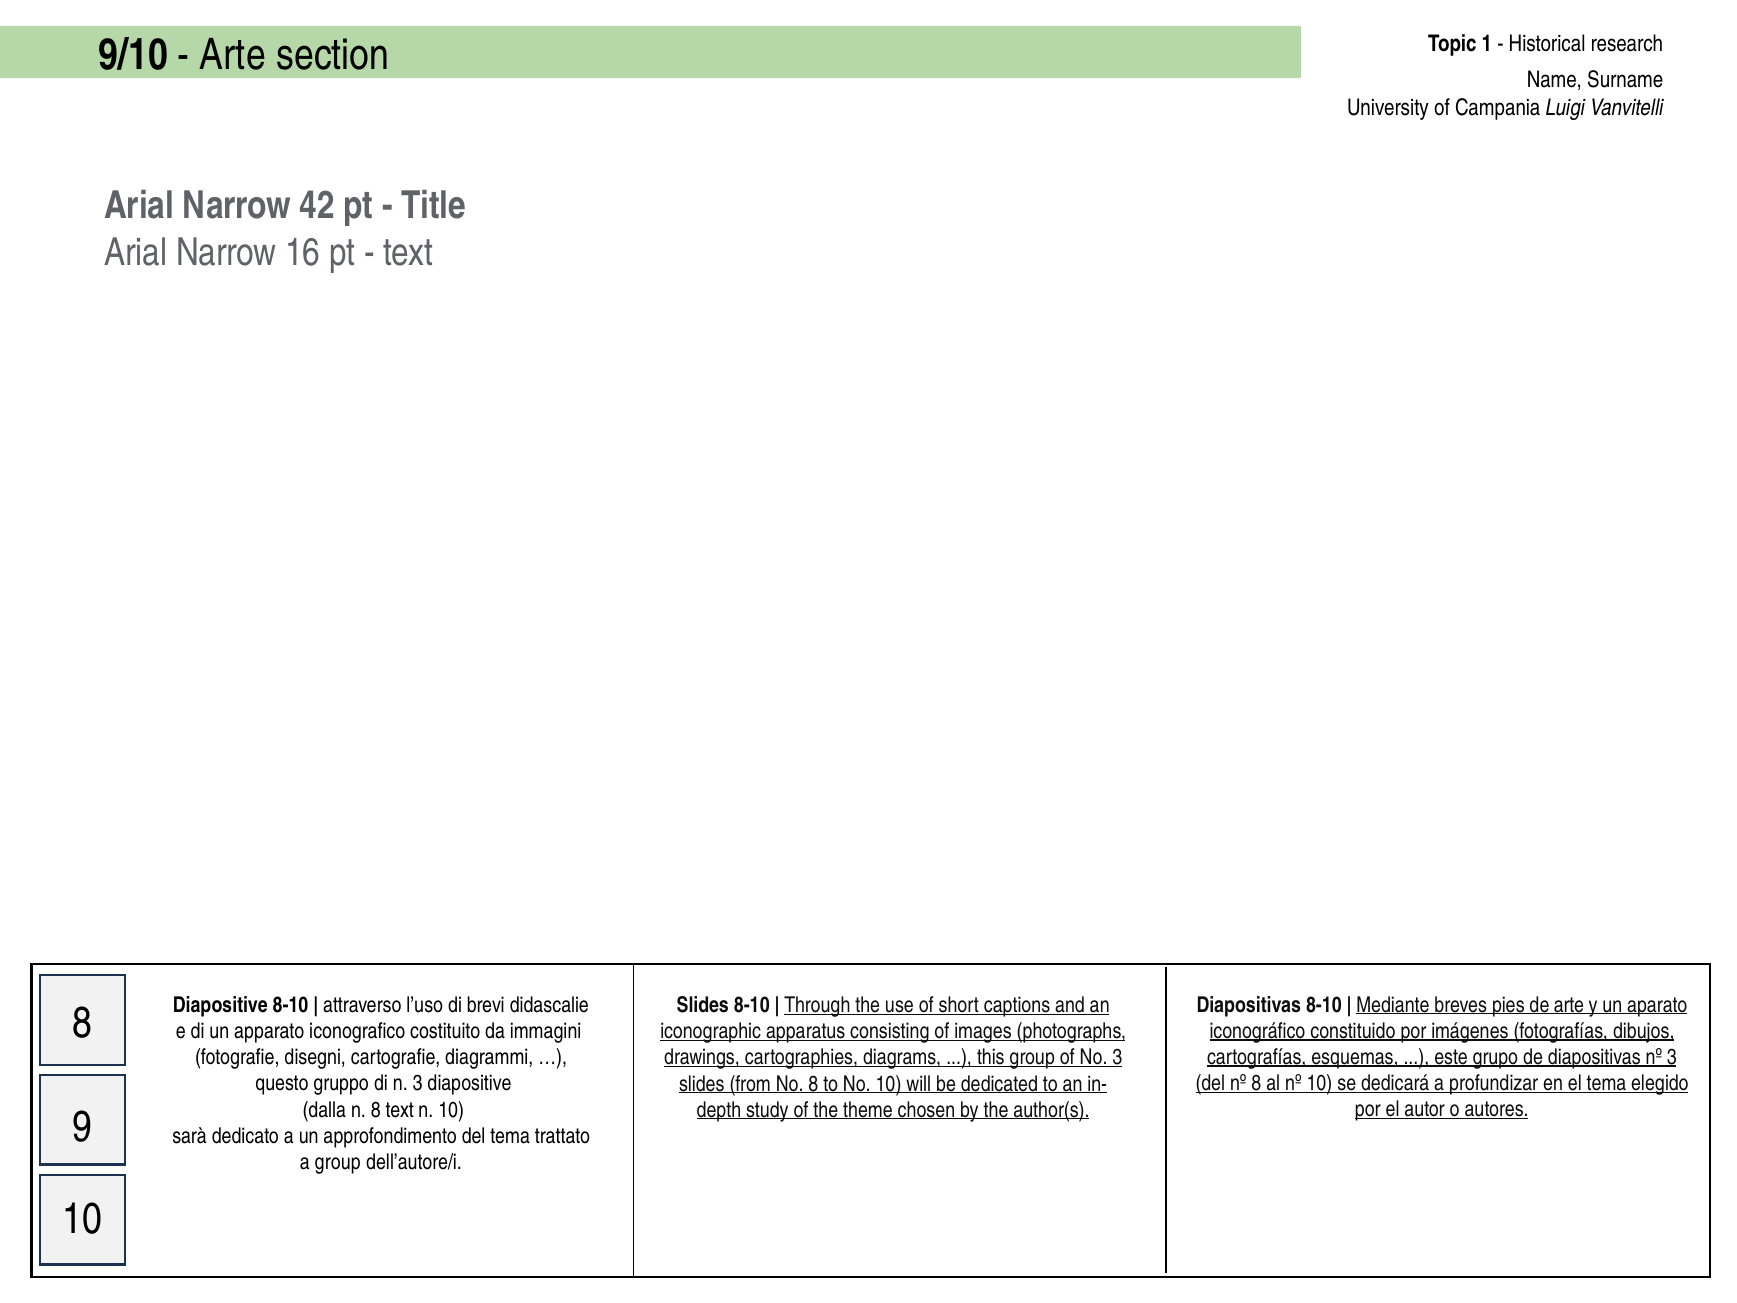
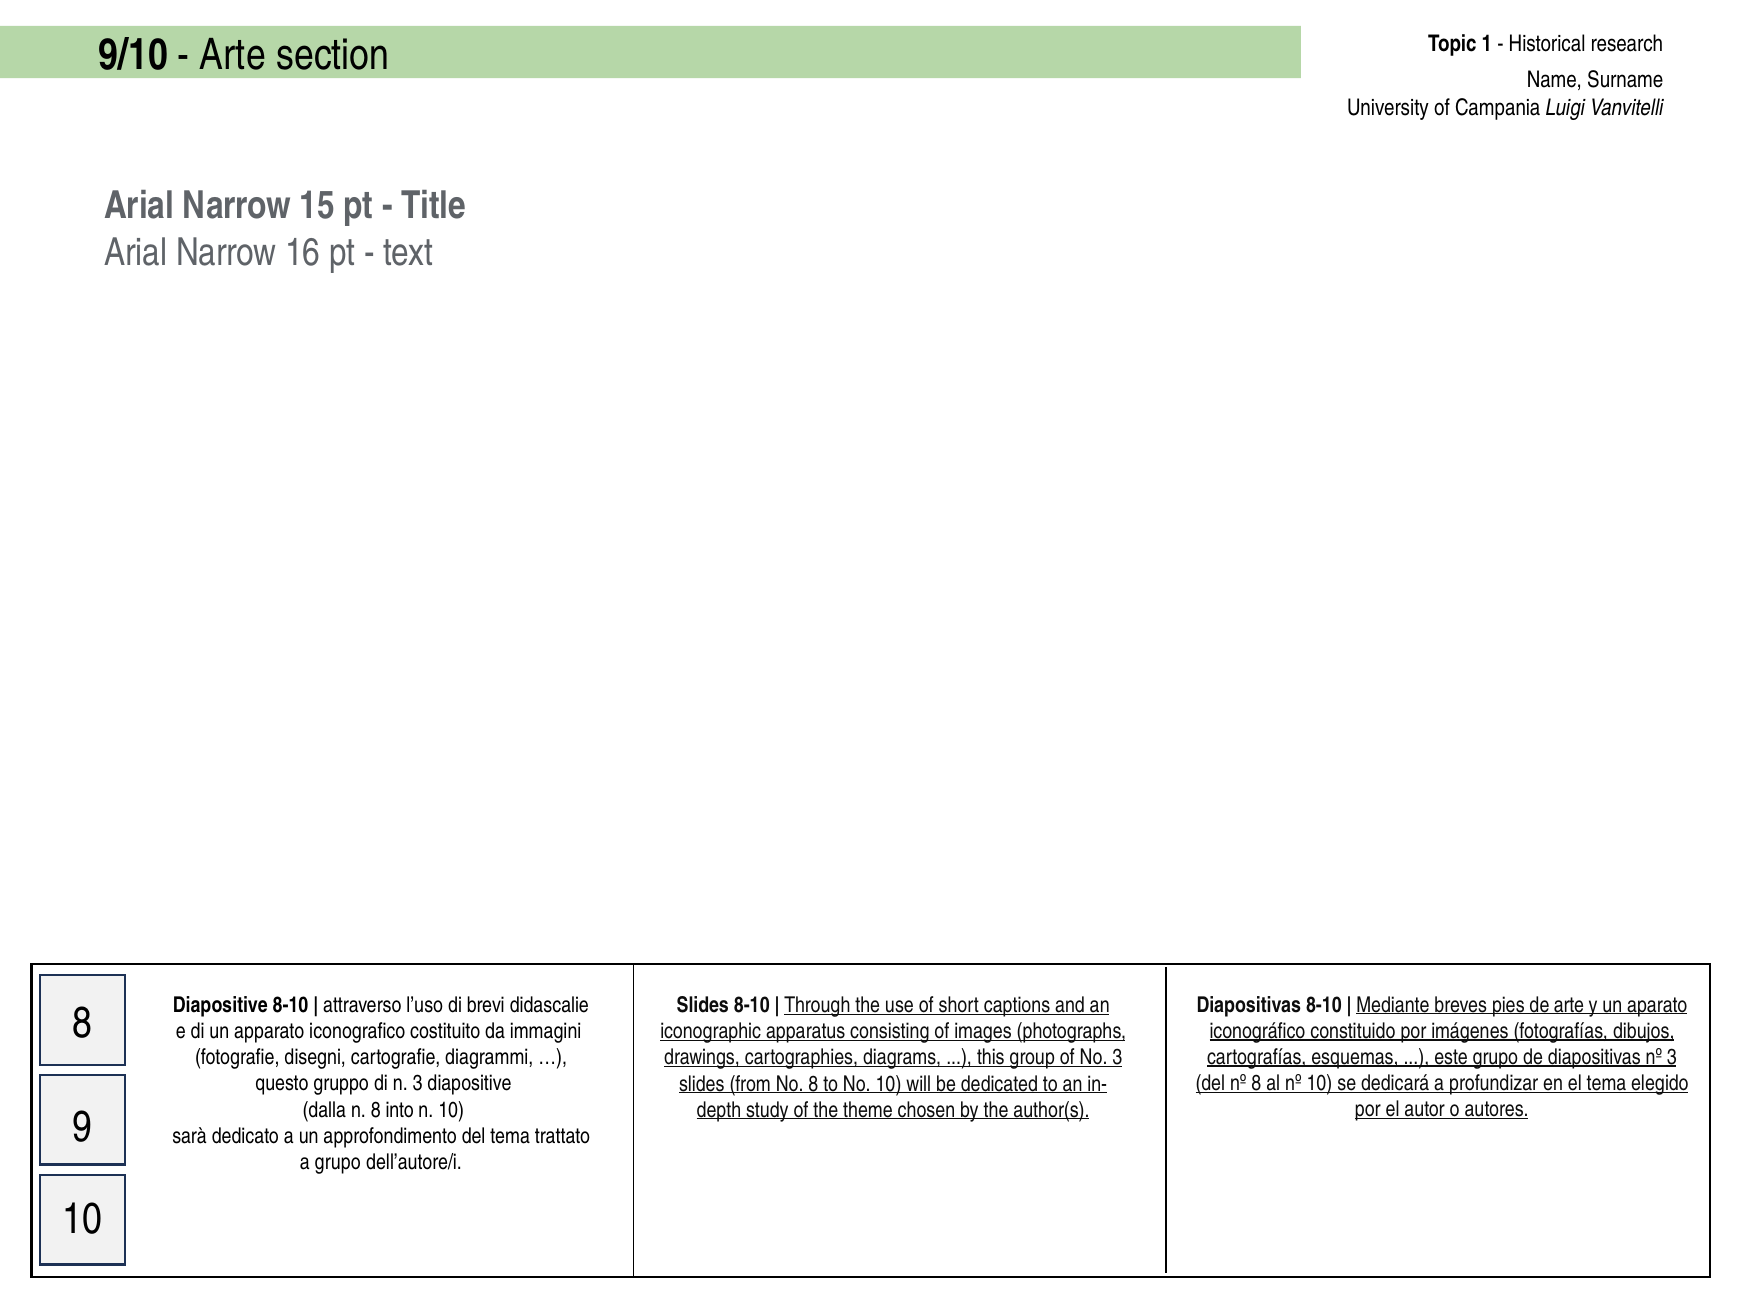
42: 42 -> 15 (317, 206)
8 text: text -> into (400, 1110)
a group: group -> grupo (338, 1162)
